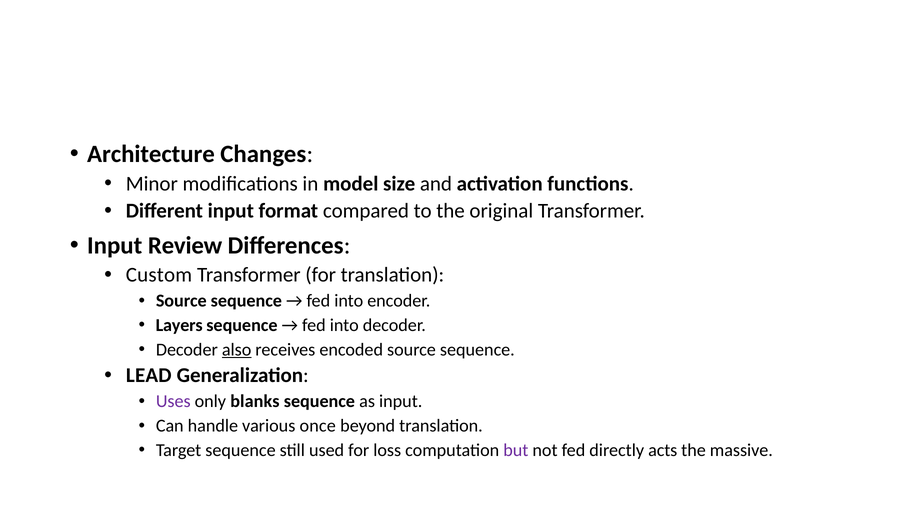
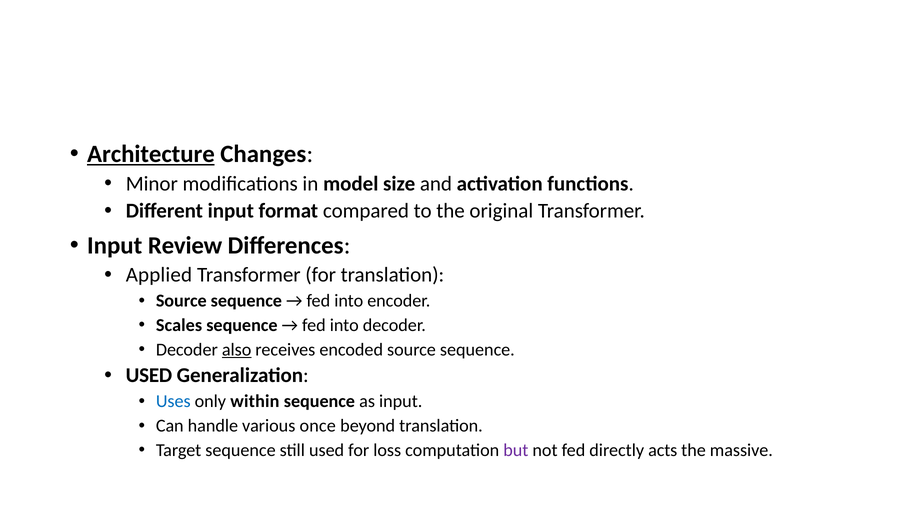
Architecture underline: none -> present (151, 154)
Custom: Custom -> Applied (159, 275)
Layers: Layers -> Scales (179, 325)
LEAD: LEAD -> USED (149, 375)
Uses colour: purple -> blue (173, 401)
blanks: blanks -> within (255, 401)
